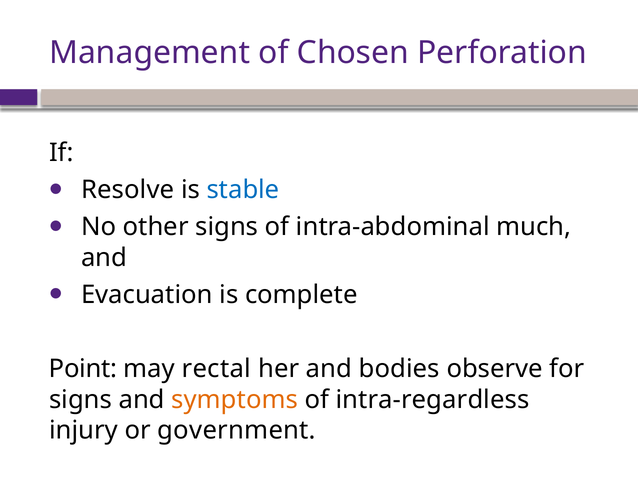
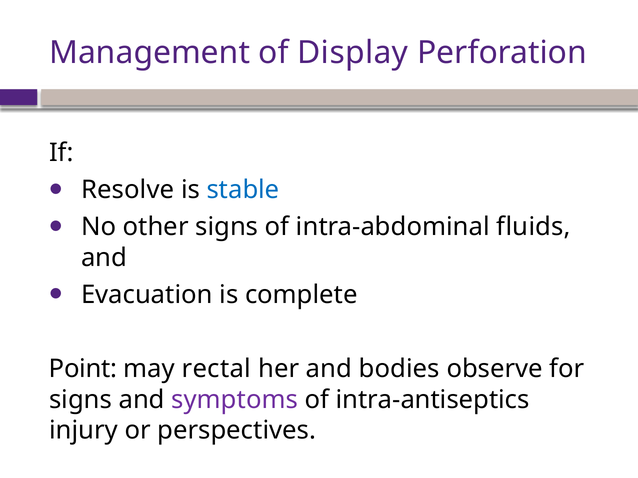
Chosen: Chosen -> Display (353, 53)
much: much -> fluids (534, 227)
symptoms colour: orange -> purple (235, 400)
intra-regardless: intra-regardless -> intra-antiseptics (433, 400)
government: government -> perspectives (237, 431)
